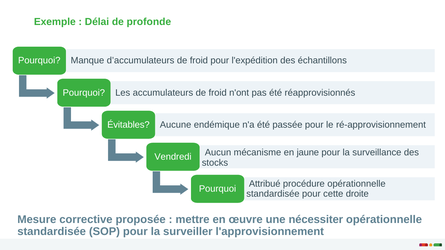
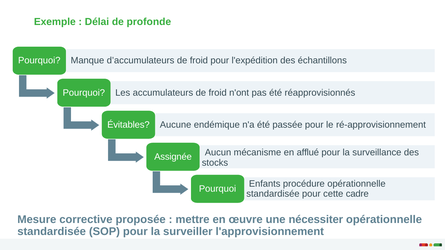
Vendredi: Vendredi -> Assignée (173, 157)
jaune: jaune -> afflué (308, 152)
Attribué: Attribué -> Enfants (265, 184)
droite: droite -> cadre (357, 194)
